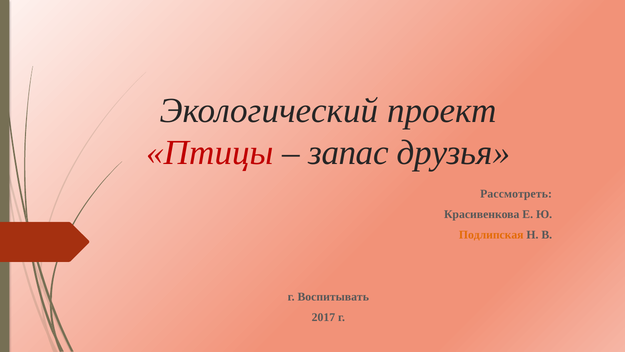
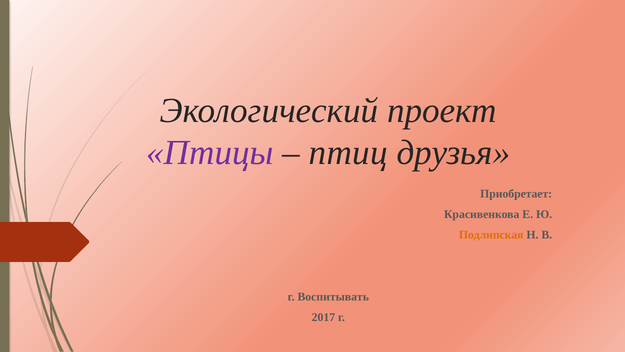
Птицы colour: red -> purple (210, 153)
запас: запас -> птиц (348, 153)
Рассмотреть: Рассмотреть -> Приобретает (516, 194)
